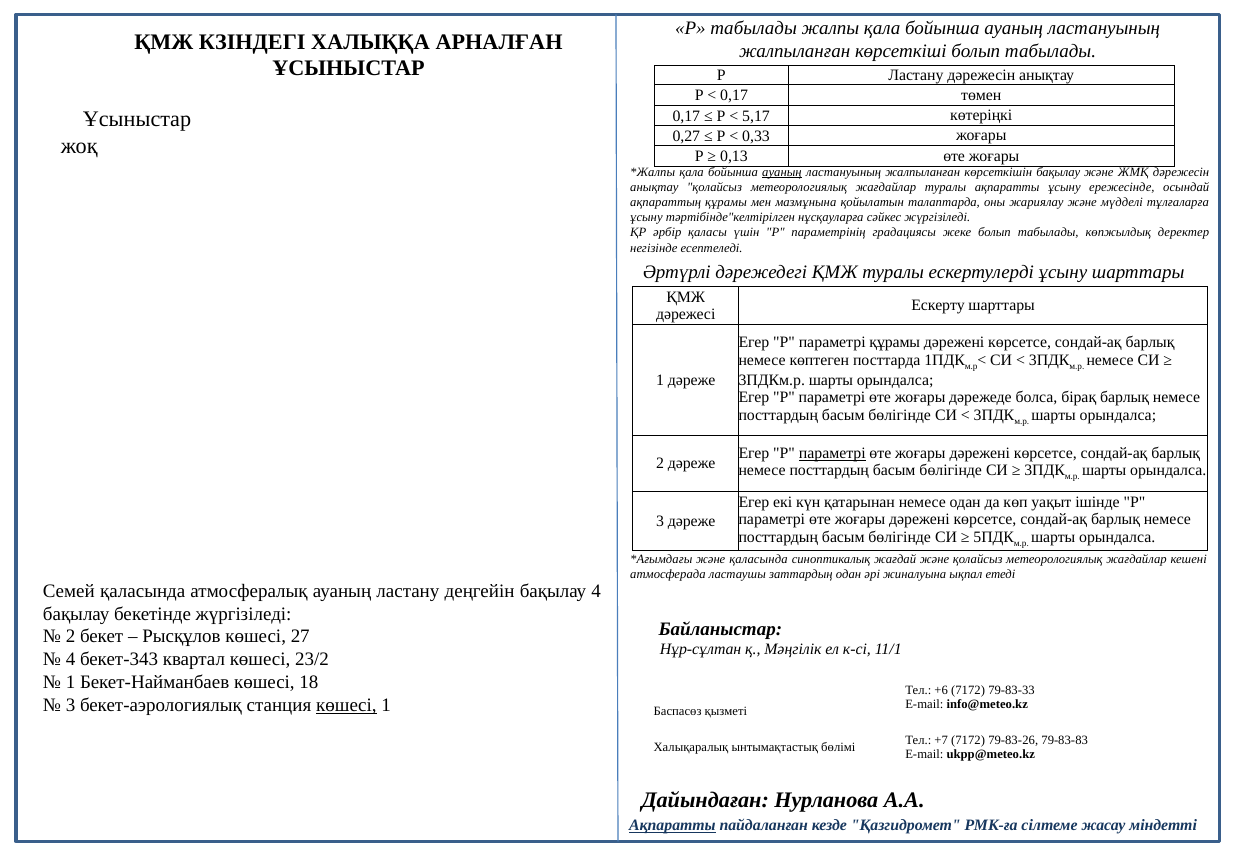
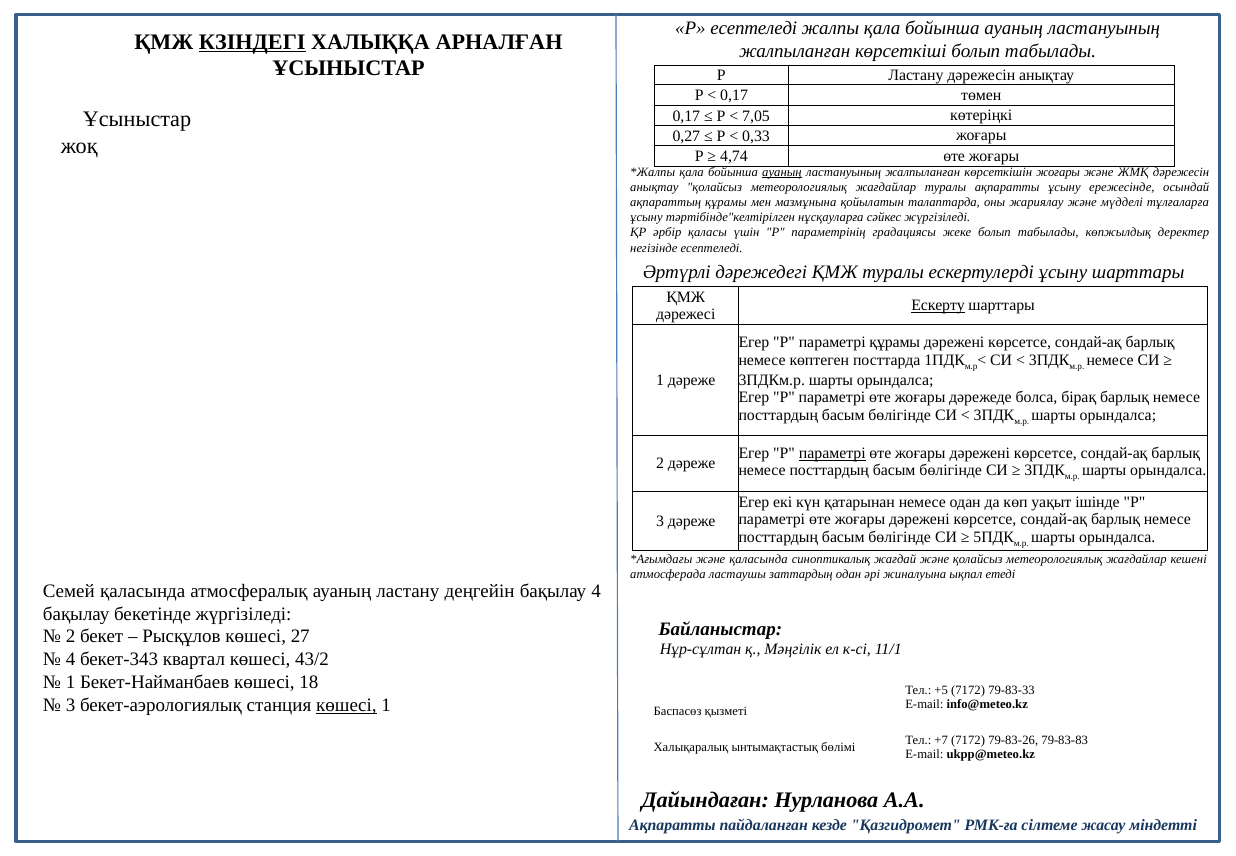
Р табылады: табылады -> есептеледі (754, 28)
КЗІНДЕГІ underline: none -> present (252, 42)
5,17: 5,17 -> 7,05 (756, 116)
0,13: 0,13 -> 4,74 (734, 157)
көрсеткішін бақылау: бақылау -> жоғары (1058, 172)
Ескерту underline: none -> present (938, 306)
23/2: 23/2 -> 43/2 (312, 659)
+6: +6 -> +5 (941, 690)
Ақпаратты underline: present -> none (672, 825)
